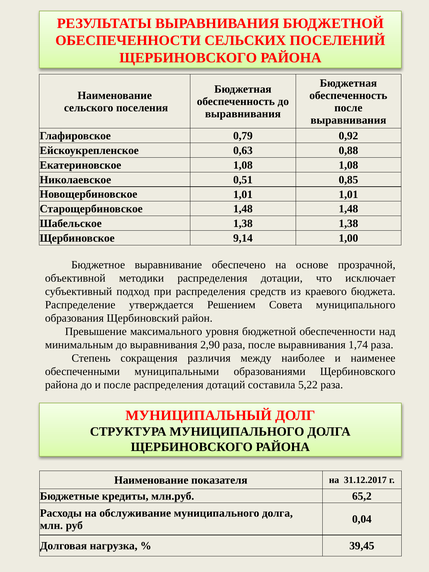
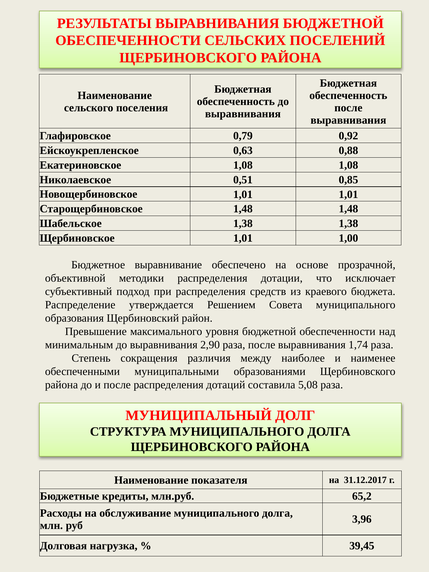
Щербиновское 9,14: 9,14 -> 1,01 (243, 238)
5,22: 5,22 -> 5,08 (308, 385)
0,04: 0,04 -> 3,96 (362, 519)
